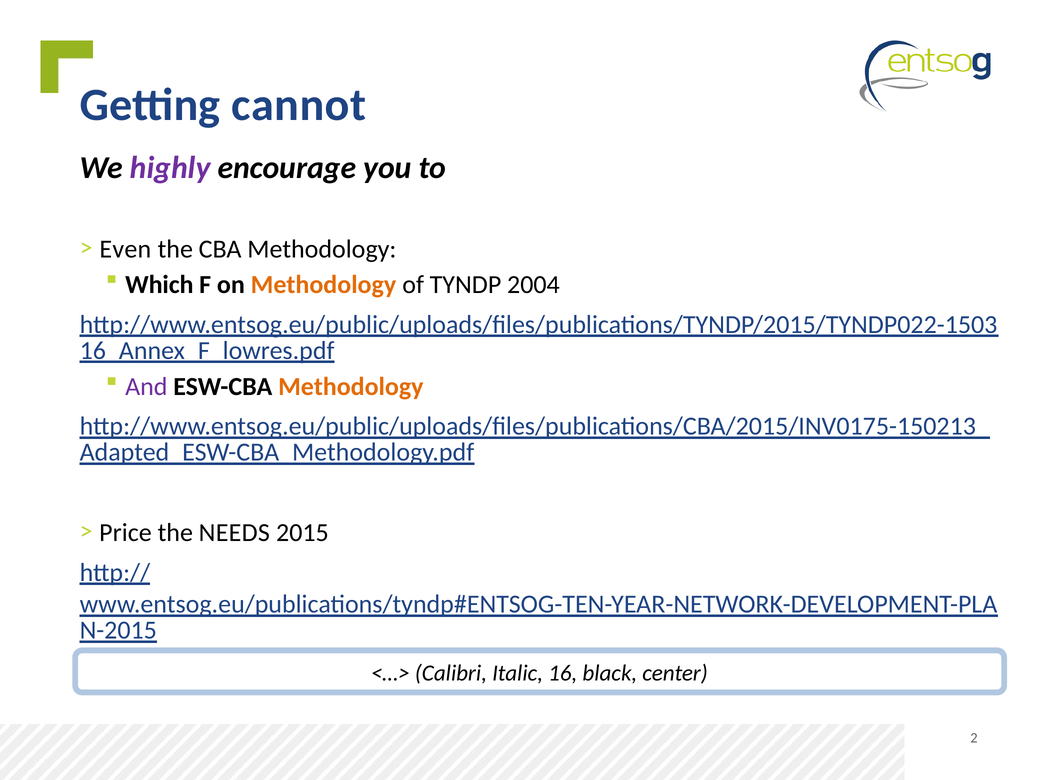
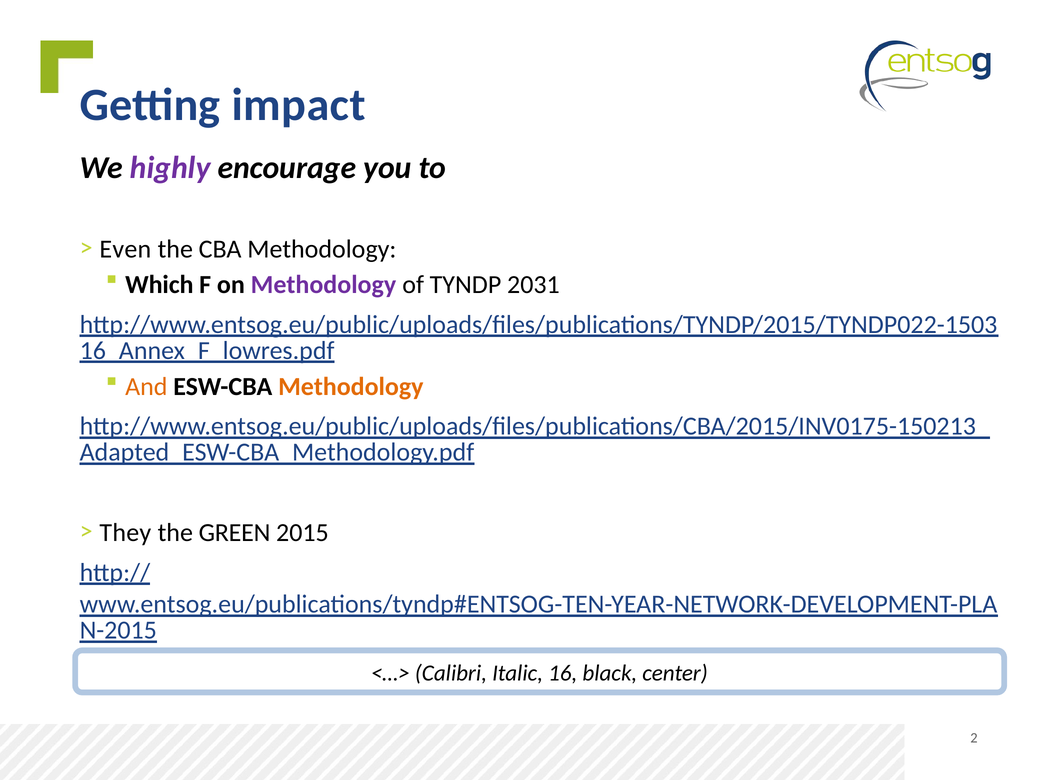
cannot: cannot -> impact (299, 105)
Methodology colour: orange -> purple (323, 285)
2004: 2004 -> 2031 (533, 285)
And colour: purple -> orange (146, 387)
Price: Price -> They (125, 533)
NEEDS: NEEDS -> GREEN (235, 533)
